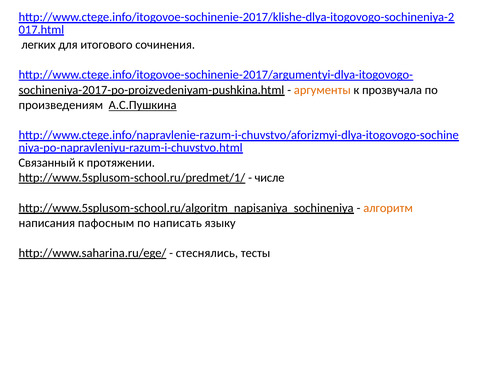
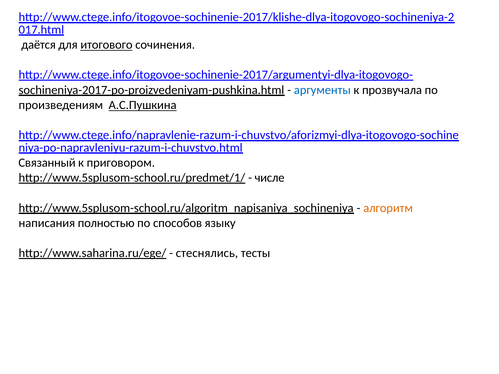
легких: легких -> даётся (39, 45)
итогового underline: none -> present (106, 45)
аргументы colour: orange -> blue (322, 90)
протяжении: протяжении -> приговором (121, 163)
пафосным: пафосным -> полностью (106, 223)
написать: написать -> способов (178, 223)
